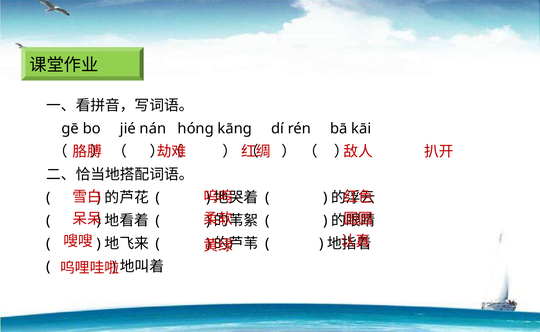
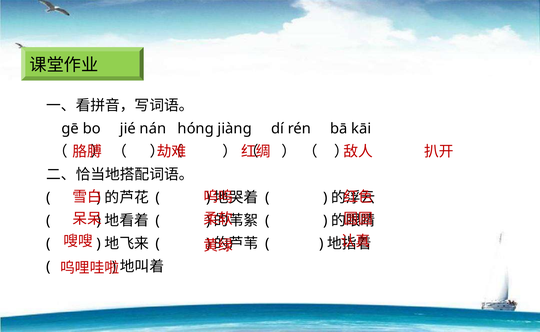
kāng: kāng -> jiàng (235, 129)
